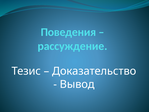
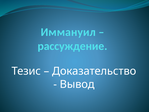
Поведения: Поведения -> Иммануил (68, 32)
